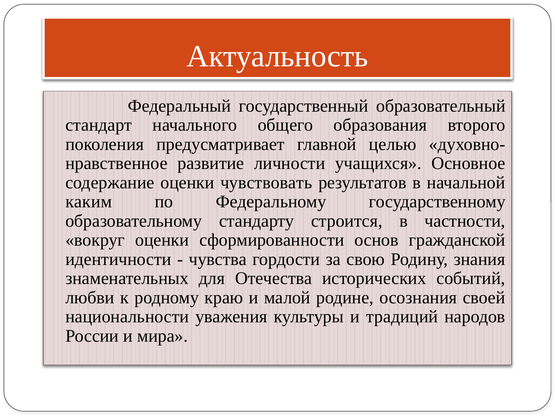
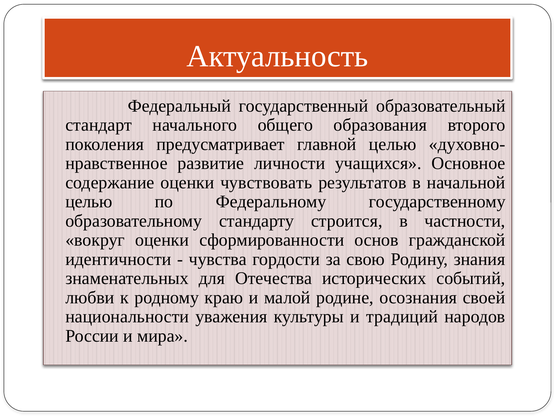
каким: каким -> целью (89, 201)
